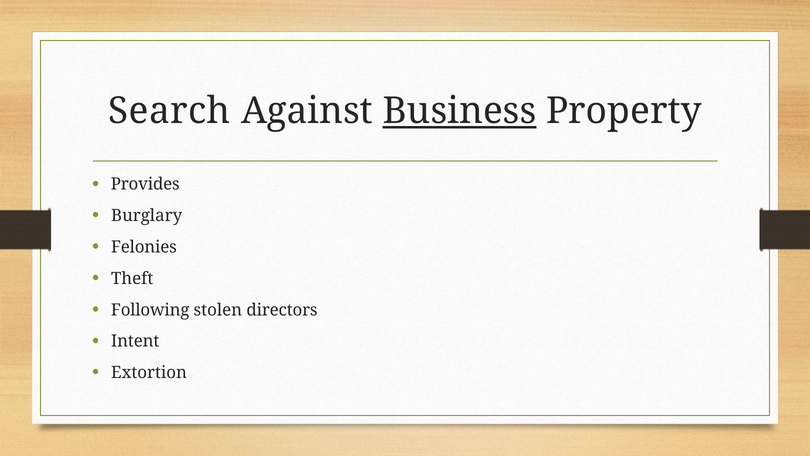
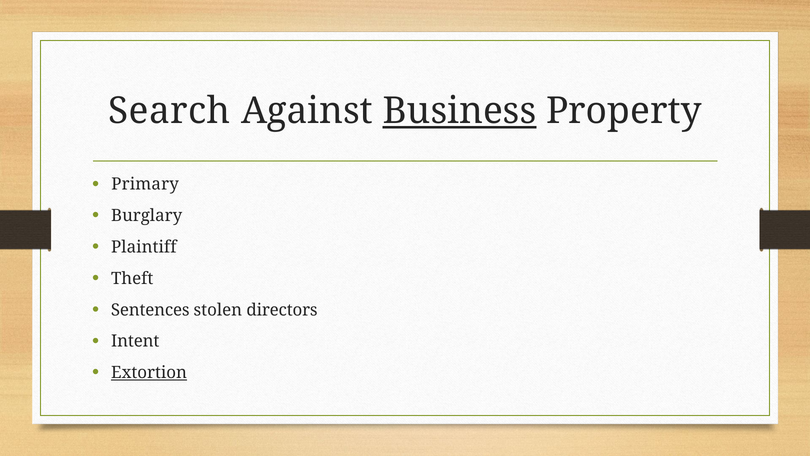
Provides: Provides -> Primary (145, 184)
Felonies: Felonies -> Plaintiff (144, 247)
Following: Following -> Sentences (150, 310)
Extortion underline: none -> present (149, 373)
